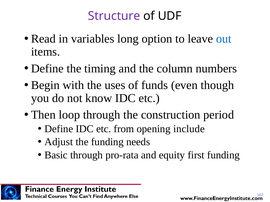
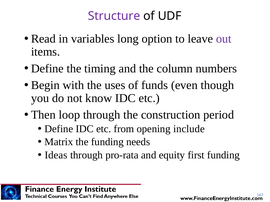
out colour: blue -> purple (224, 39)
Adjust: Adjust -> Matrix (59, 142)
Basic: Basic -> Ideas (56, 156)
